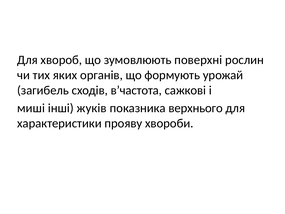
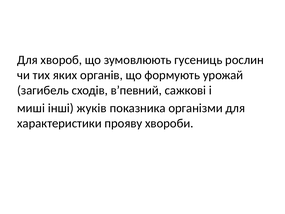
поверхні: поверхні -> гусениць (198, 60)
в’частота: в’частота -> в’певний (136, 90)
верхнього: верхнього -> організми (196, 108)
